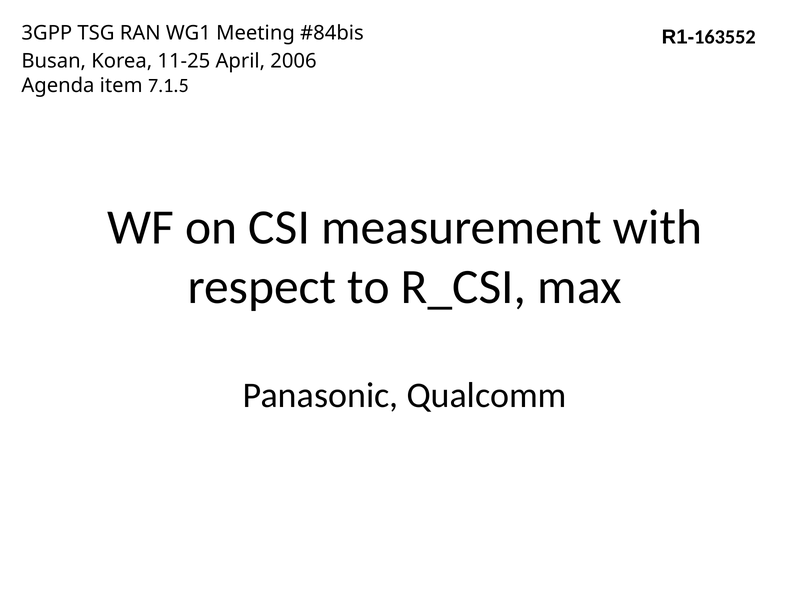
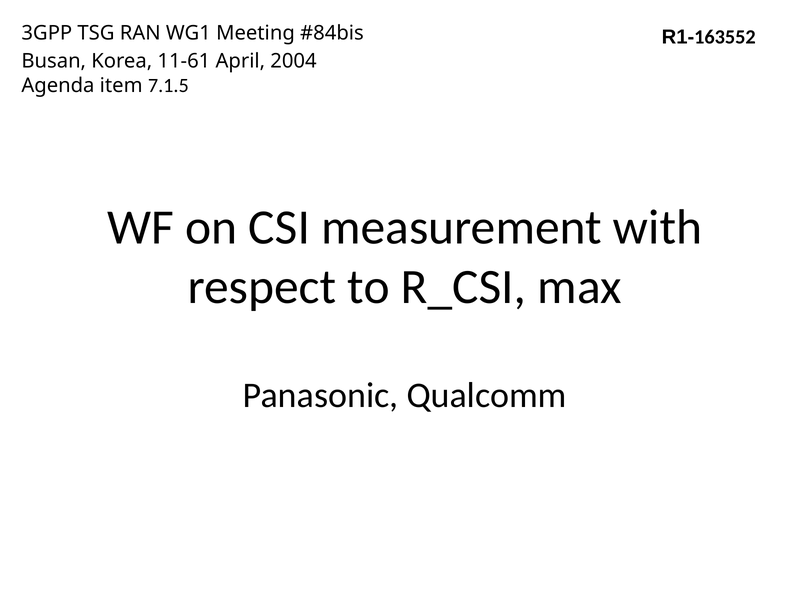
11-25: 11-25 -> 11-61 (184, 61)
2006: 2006 -> 2004 (293, 61)
